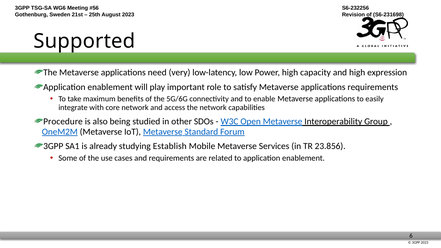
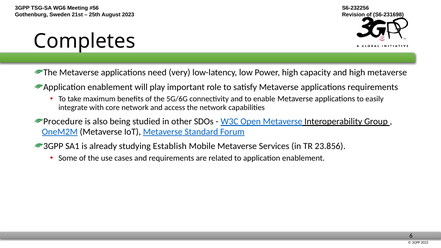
Supported: Supported -> Completes (85, 41)
high expression: expression -> metaverse (387, 73)
